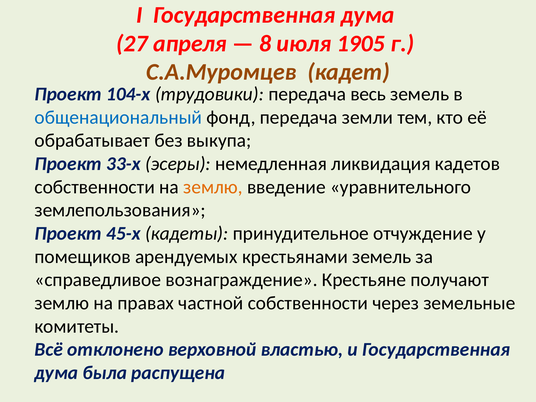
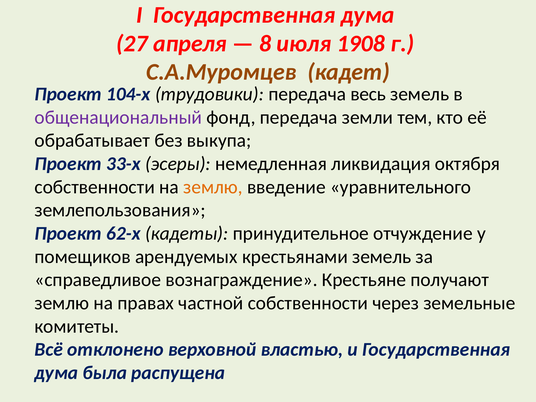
1905: 1905 -> 1908 (361, 44)
общенациональный colour: blue -> purple (118, 117)
кадетов: кадетов -> октября (467, 164)
45-х: 45-х -> 62-х (123, 233)
